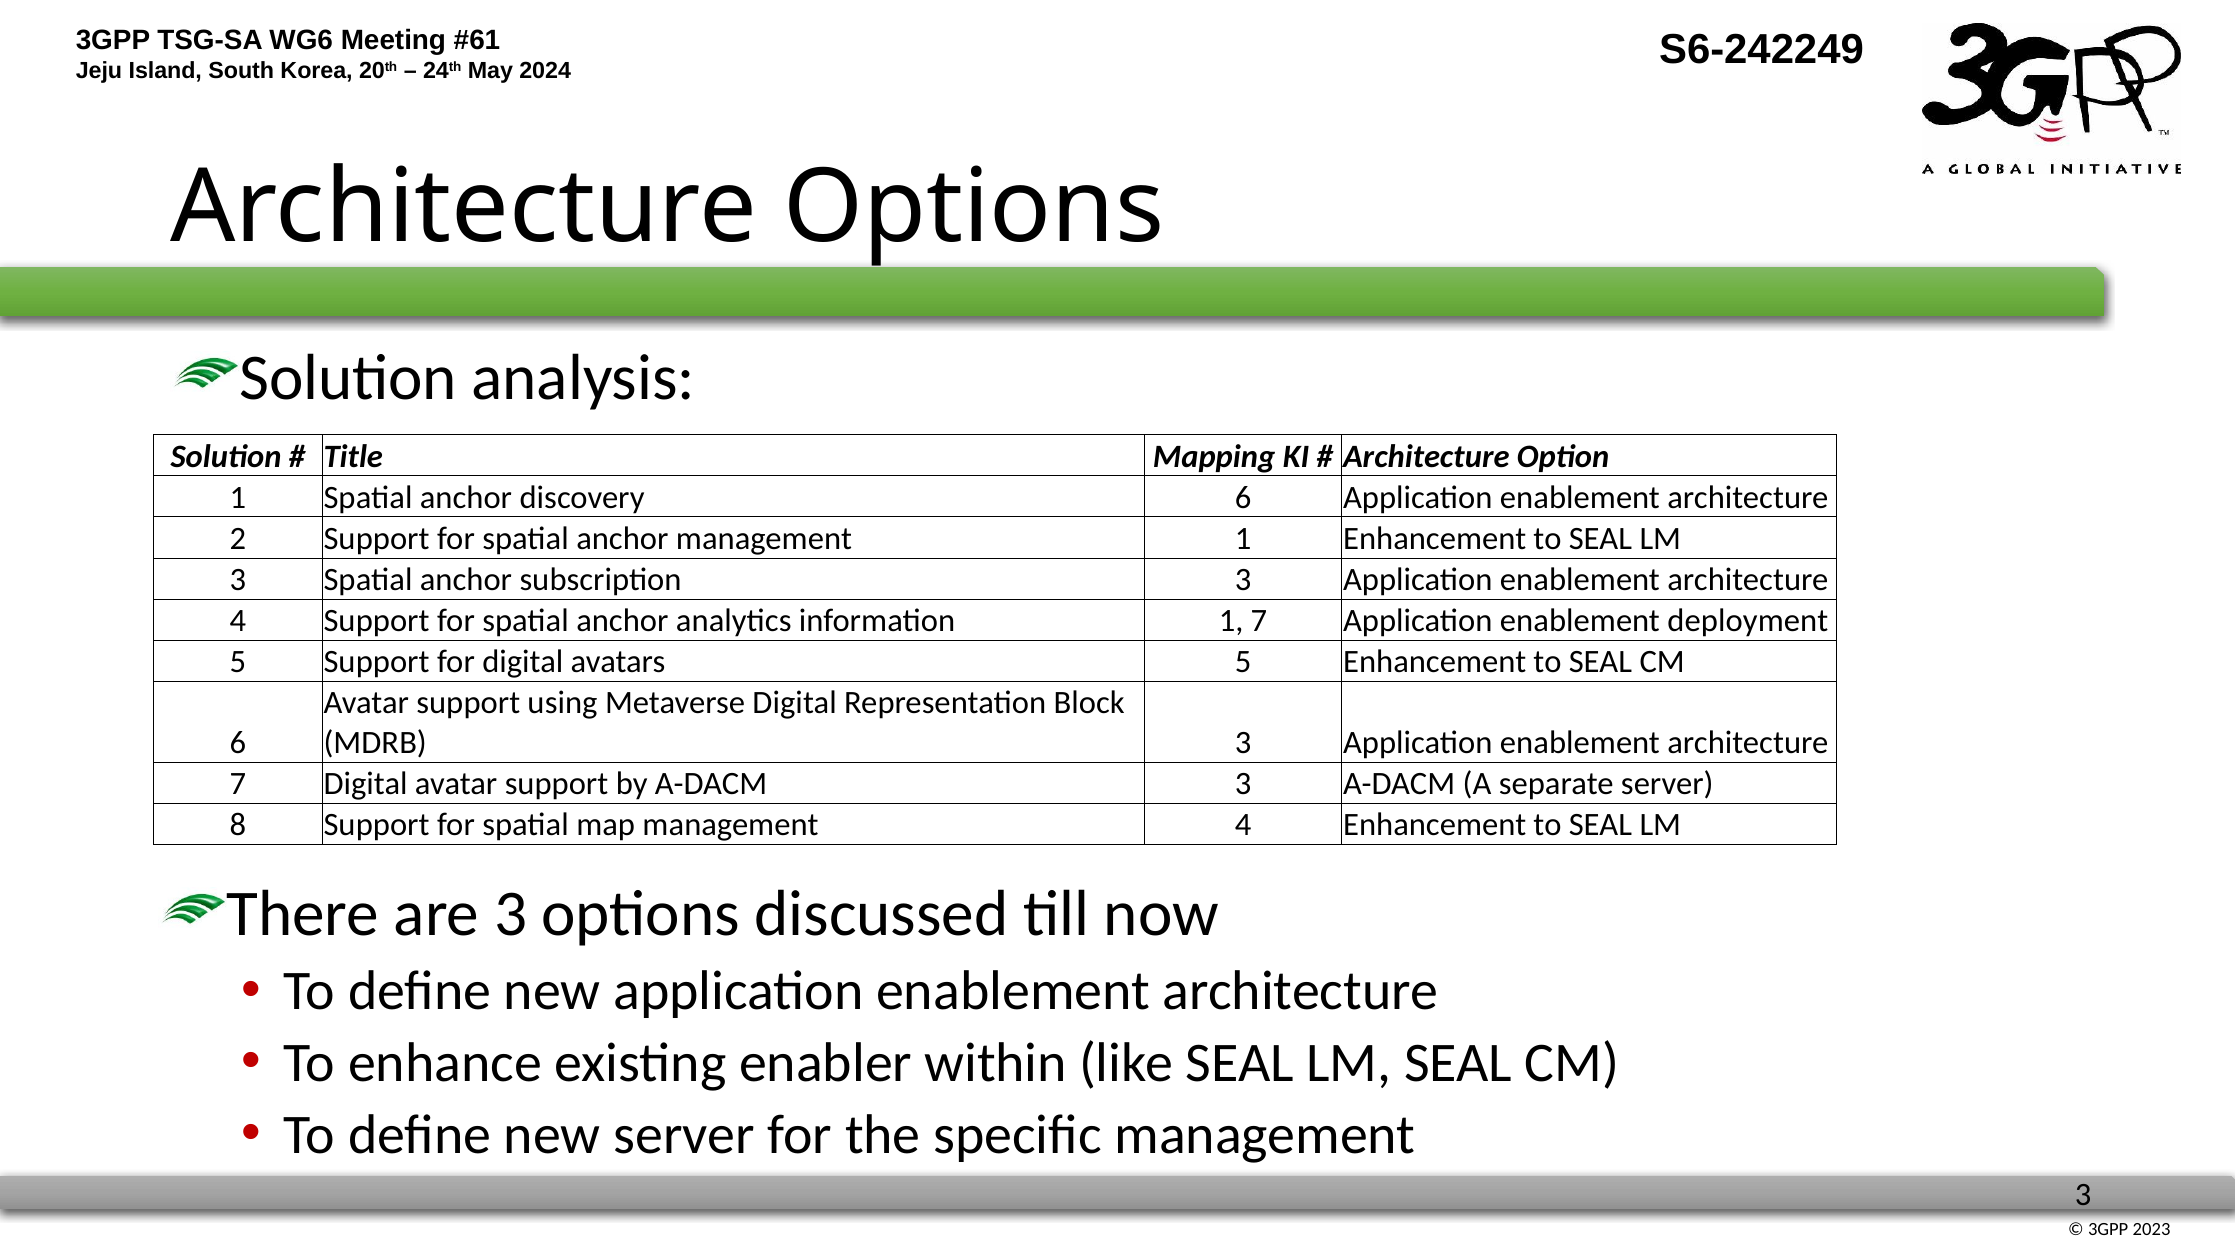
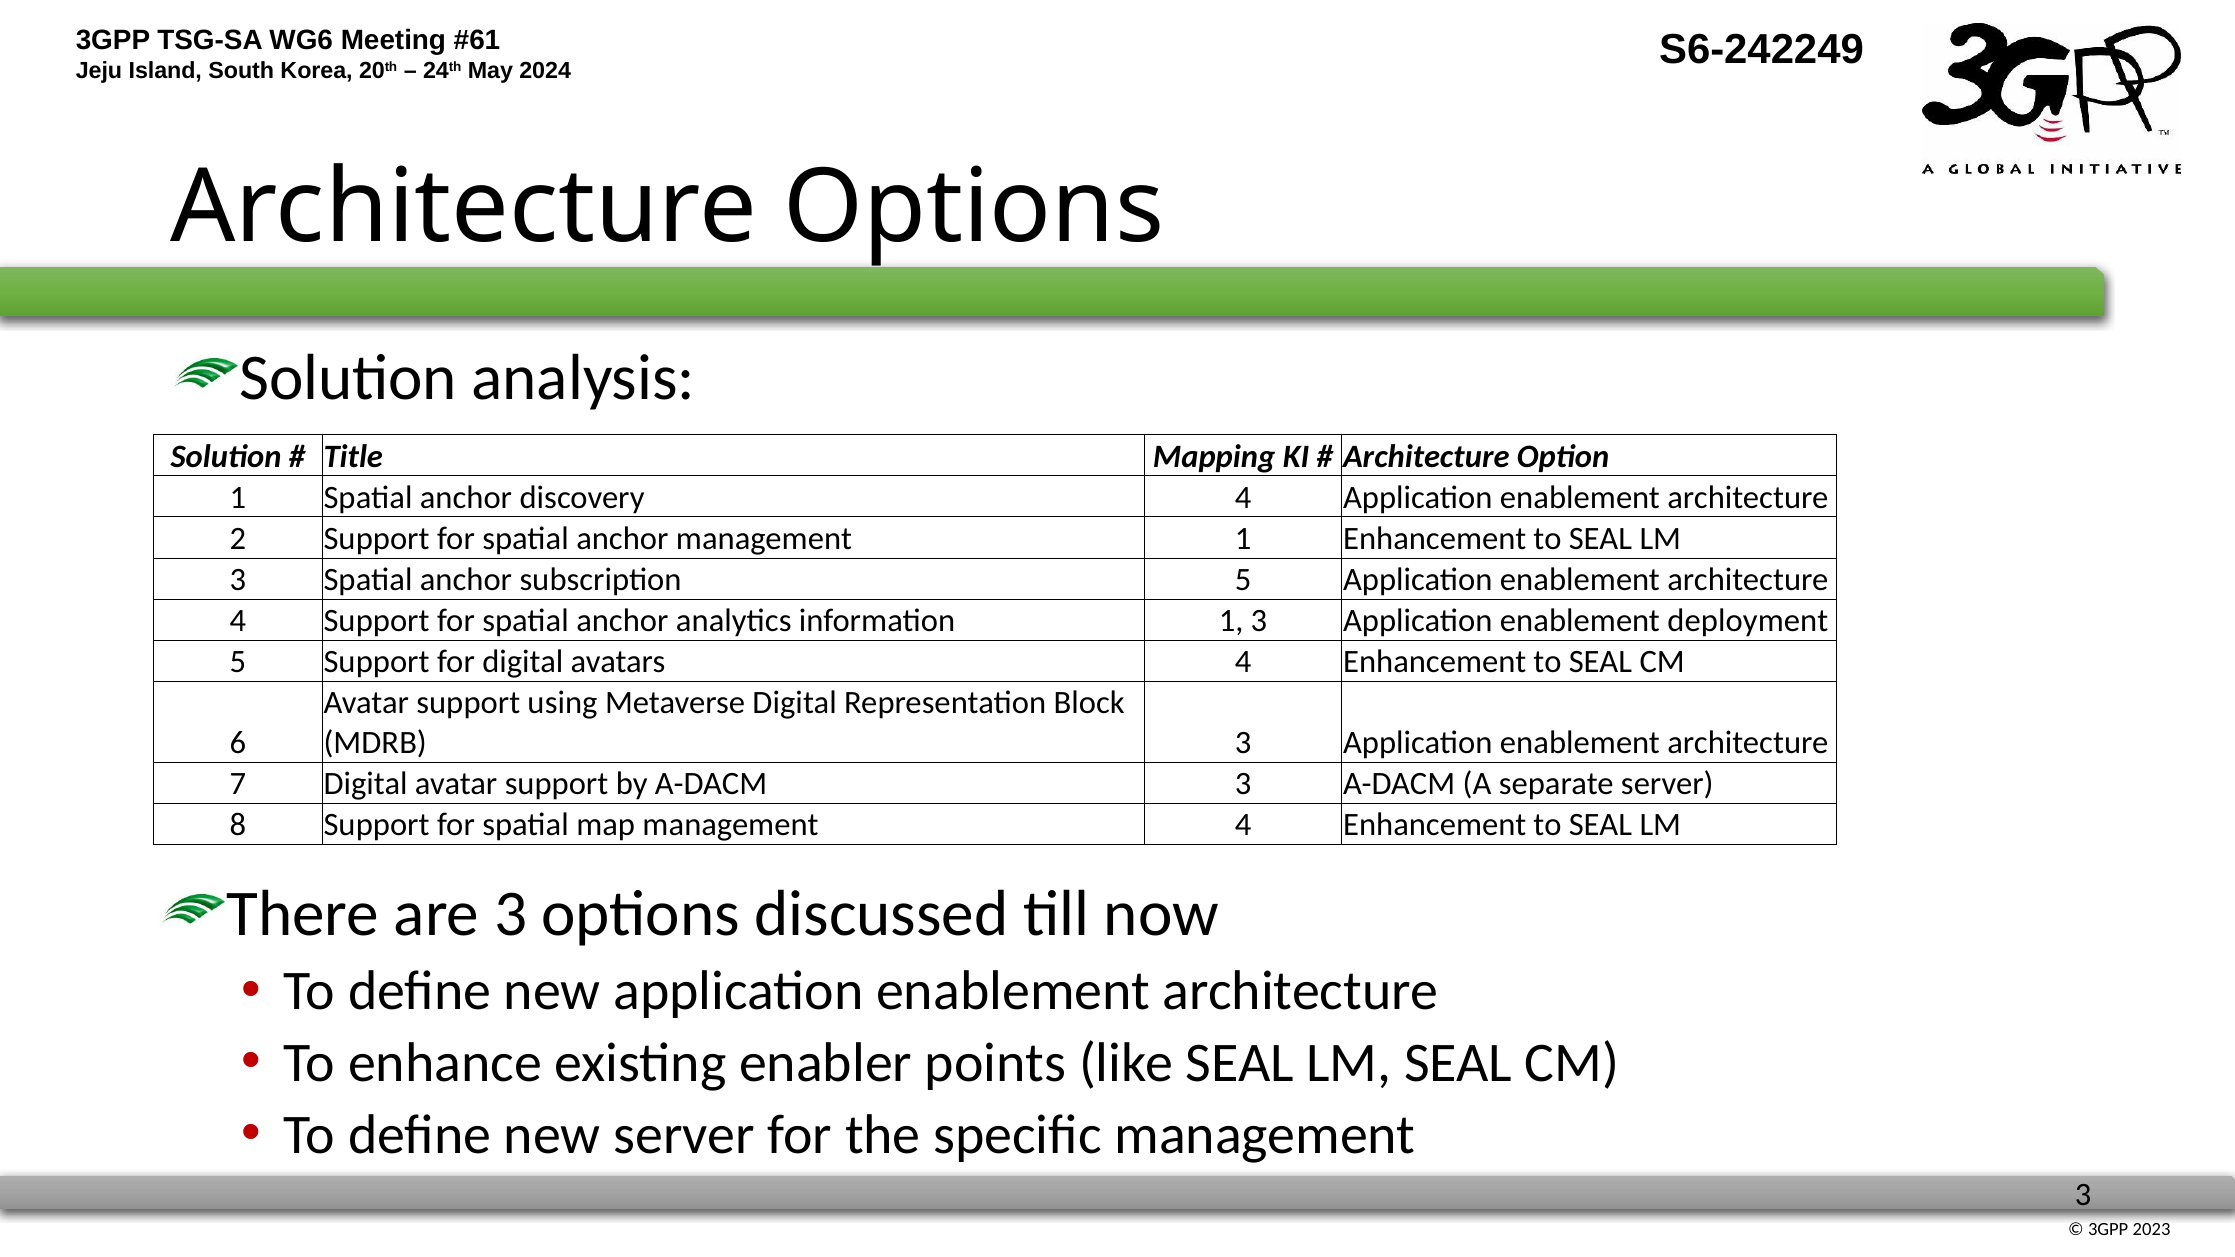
discovery 6: 6 -> 4 (1243, 498)
subscription 3: 3 -> 5 (1243, 580)
1 7: 7 -> 3 (1259, 621)
avatars 5: 5 -> 4 (1243, 662)
within: within -> points (996, 1063)
